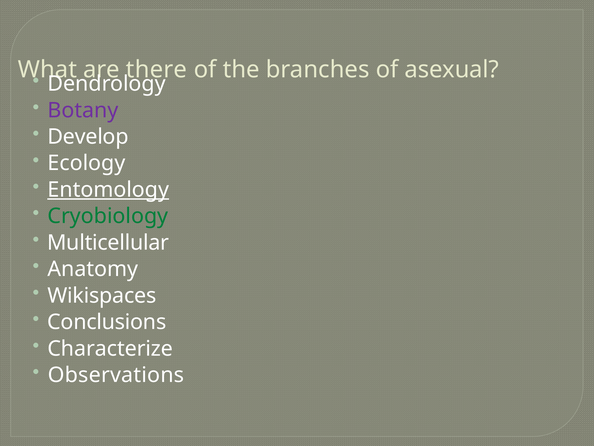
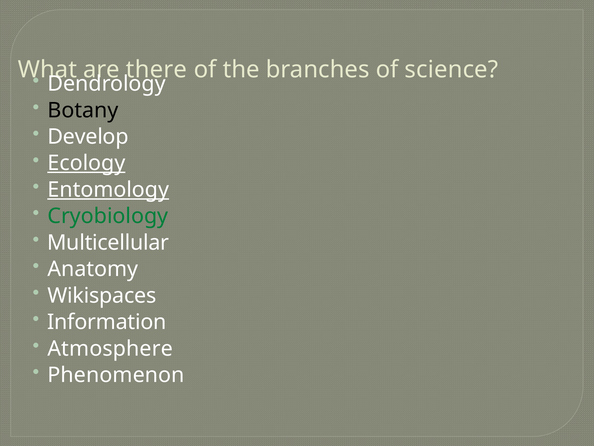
asexual: asexual -> science (451, 69)
Botany colour: purple -> black (83, 110)
Ecology underline: none -> present (86, 163)
Conclusions: Conclusions -> Information (107, 322)
Characterize: Characterize -> Atmosphere (110, 348)
Observations: Observations -> Phenomenon (116, 375)
